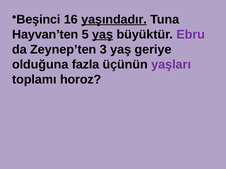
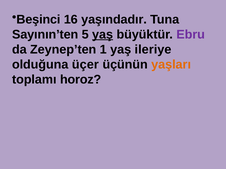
yaşındadır underline: present -> none (114, 19)
Hayvan’ten: Hayvan’ten -> Sayının’ten (45, 34)
3: 3 -> 1 (103, 50)
geriye: geriye -> ileriye (153, 50)
fazla: fazla -> üçer (85, 65)
yaşları colour: purple -> orange (171, 65)
